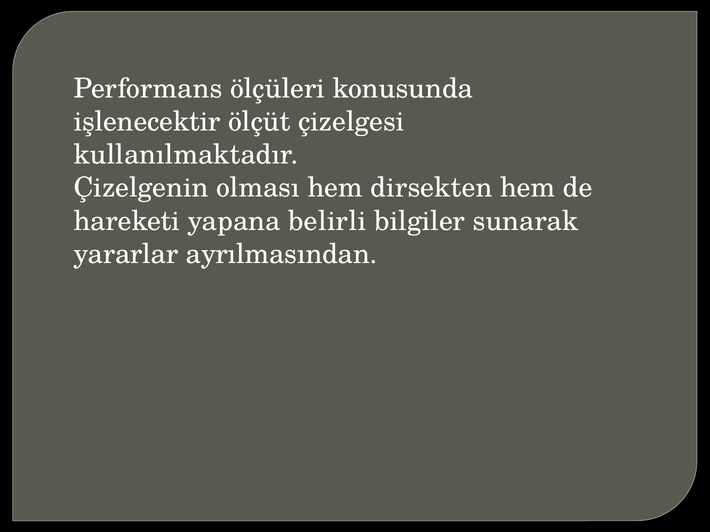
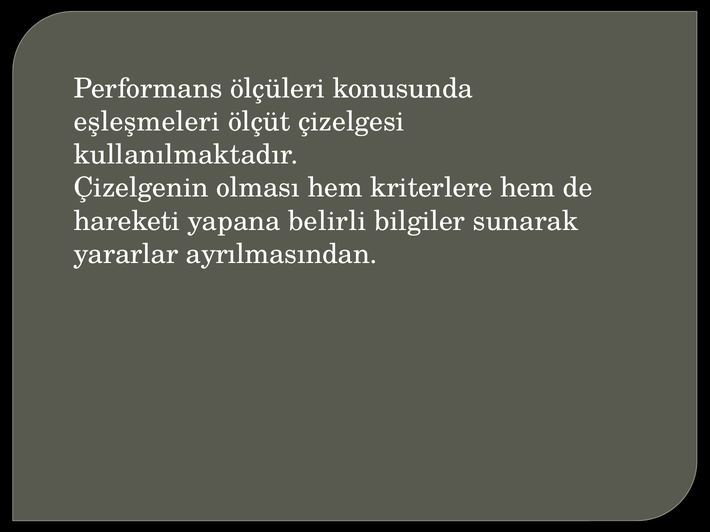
işlenecektir: işlenecektir -> eşleşmeleri (147, 122)
dirsekten: dirsekten -> kriterlere (432, 188)
